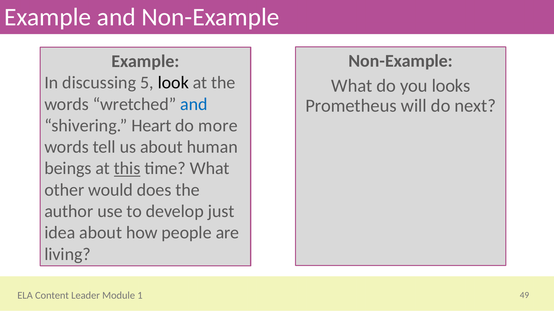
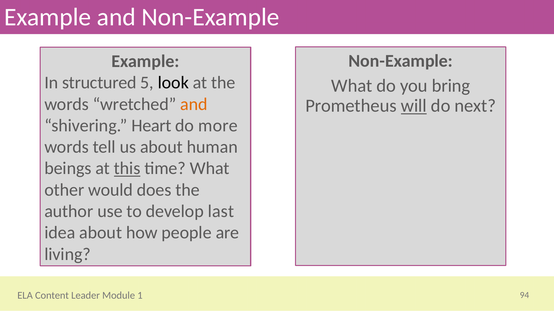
discussing: discussing -> structured (99, 83)
looks: looks -> bring (451, 86)
and colour: blue -> orange (194, 104)
will underline: none -> present (414, 106)
just: just -> last (221, 212)
49: 49 -> 94 (524, 296)
